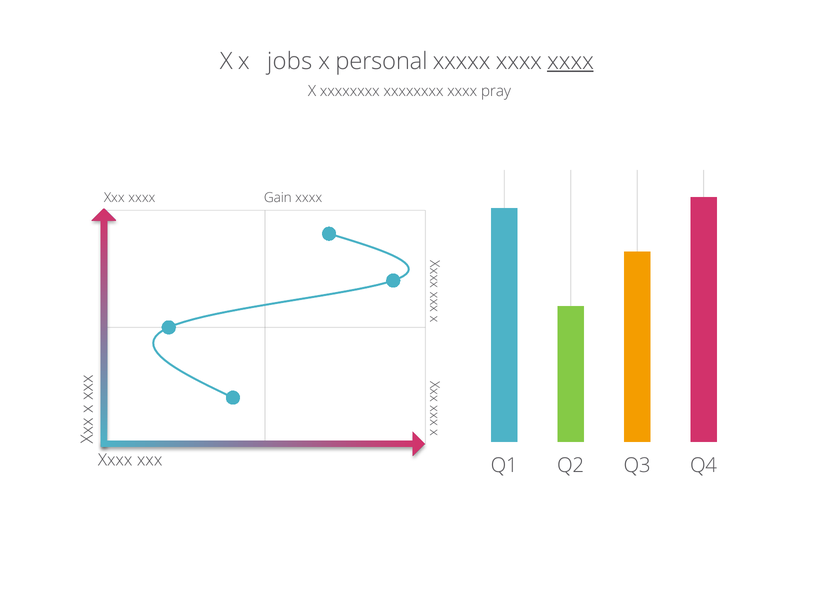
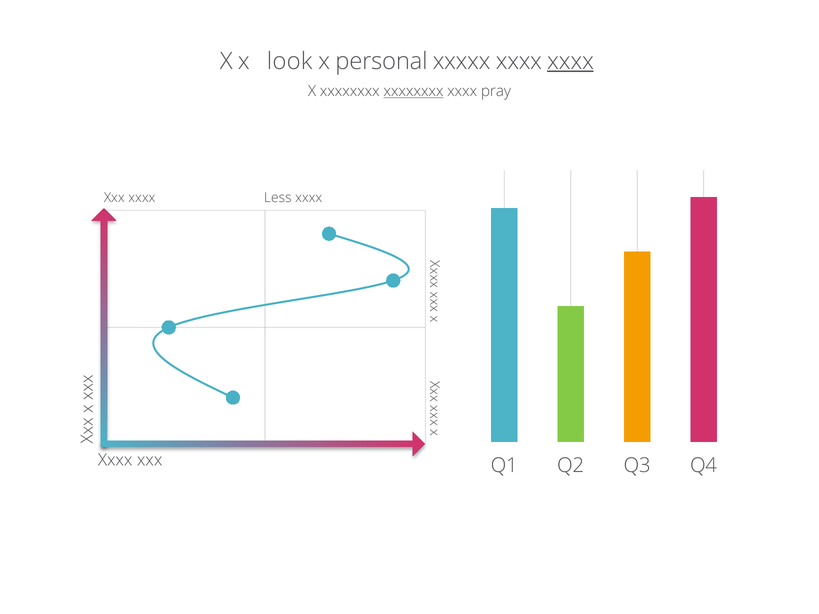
jobs: jobs -> look (290, 61)
xxxxxxxx underline: none -> present (414, 91)
Gain: Gain -> Less (278, 198)
